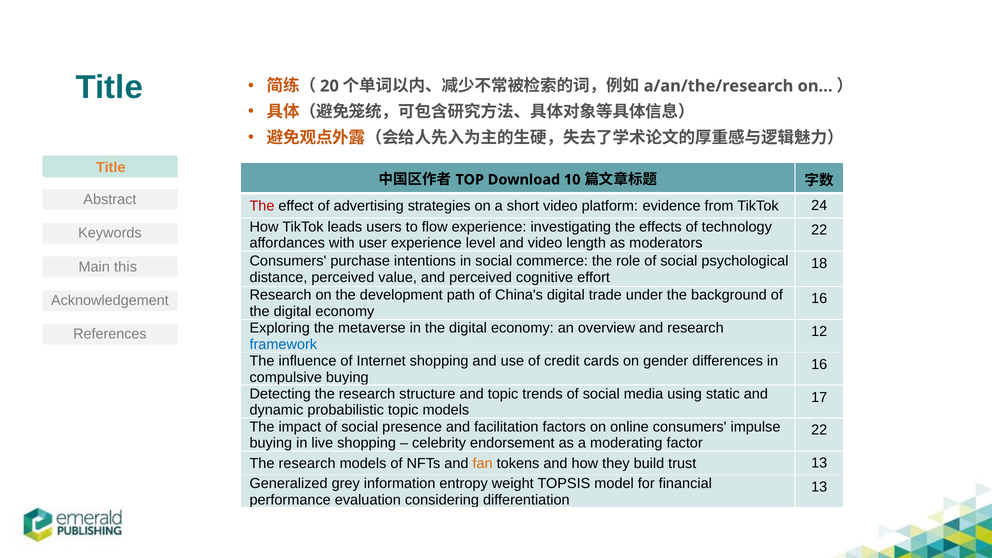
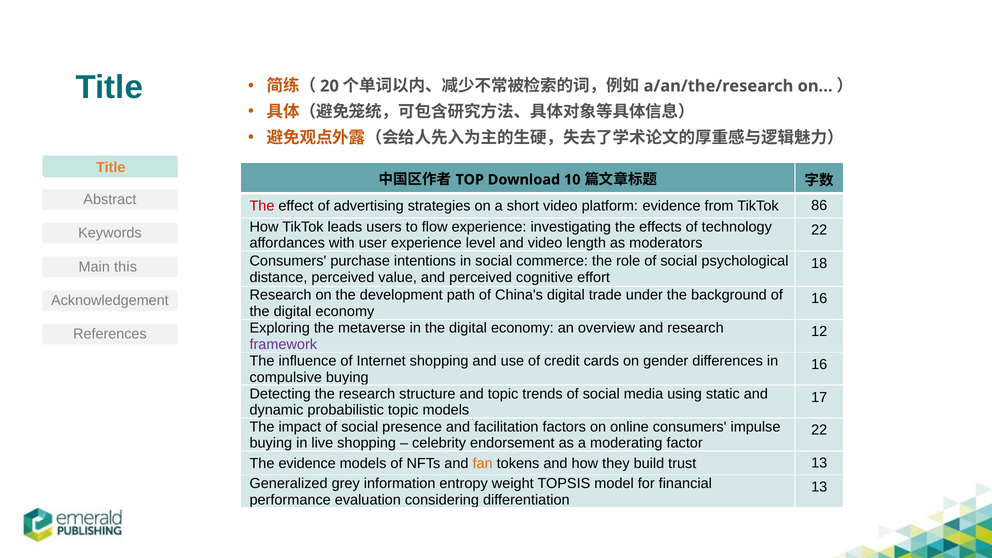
24: 24 -> 86 (819, 205)
framework colour: blue -> purple (283, 344)
research: research -> evidence (307, 463)
